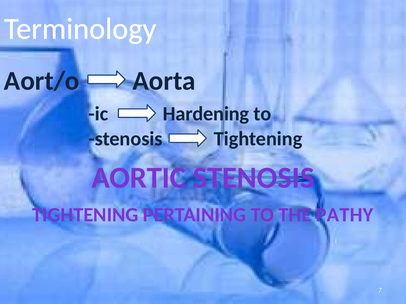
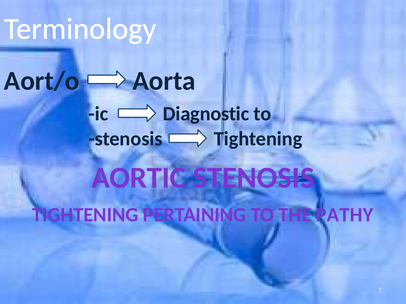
Hardening: Hardening -> Diagnostic (206, 114)
